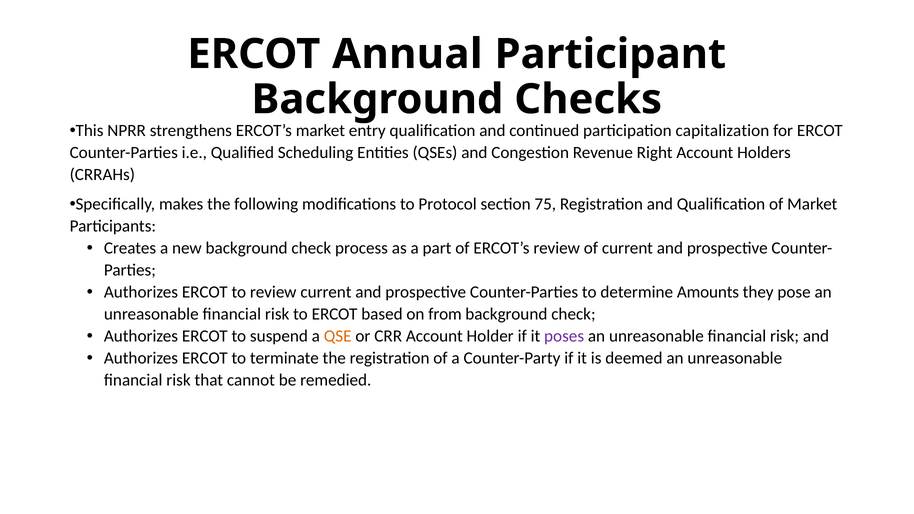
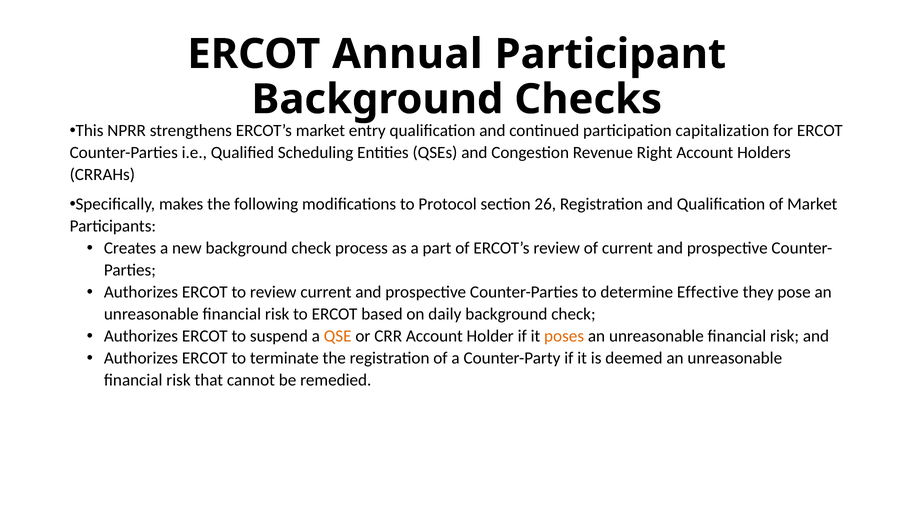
75: 75 -> 26 (545, 204)
Amounts: Amounts -> Effective (708, 292)
from: from -> daily (445, 314)
poses colour: purple -> orange (564, 336)
